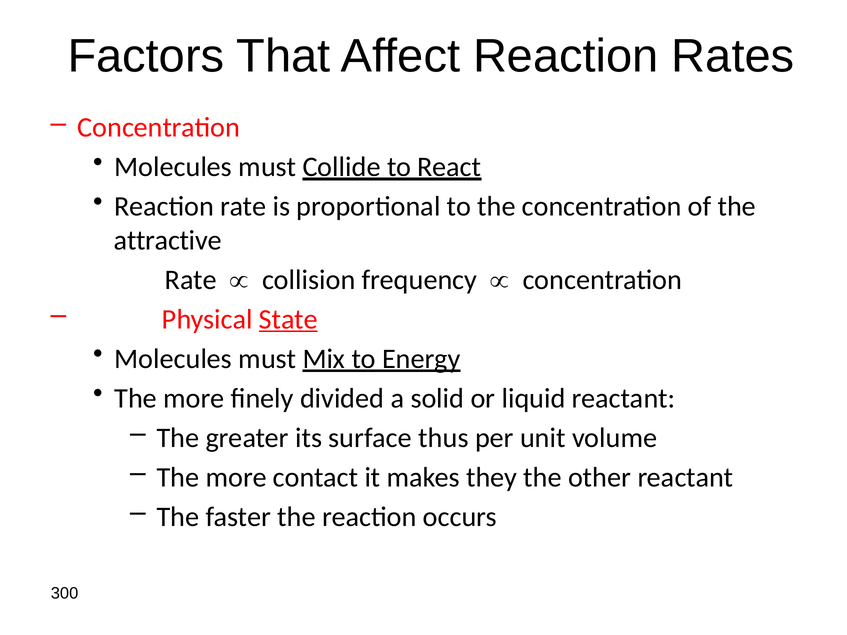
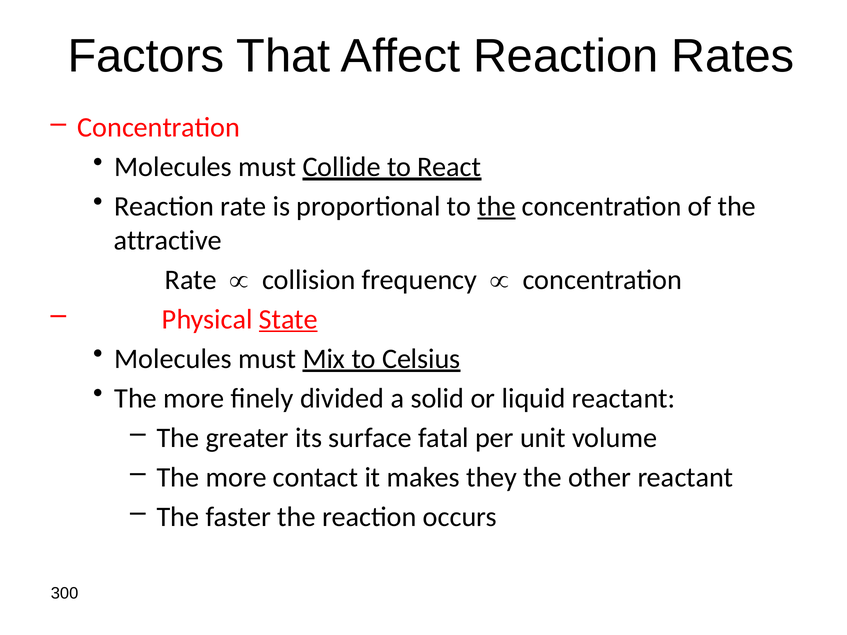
the underline: none -> present (496, 206)
Energy: Energy -> Celsius (421, 359)
thus: thus -> fatal (443, 438)
